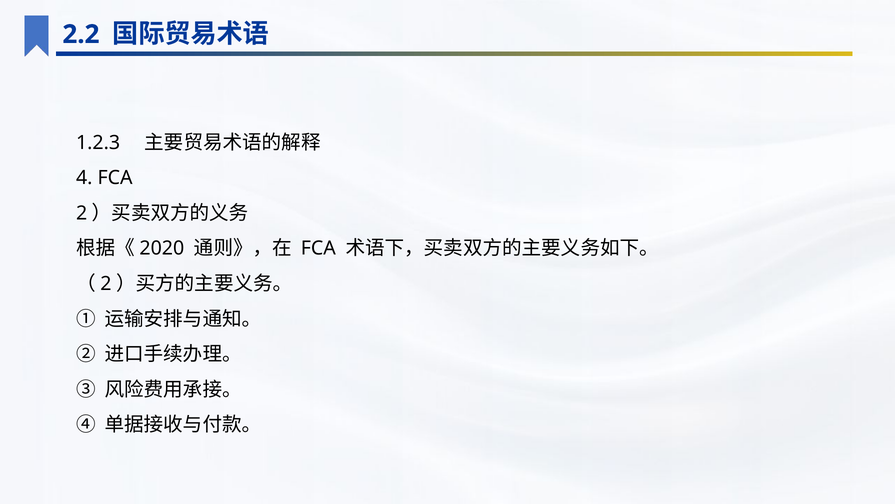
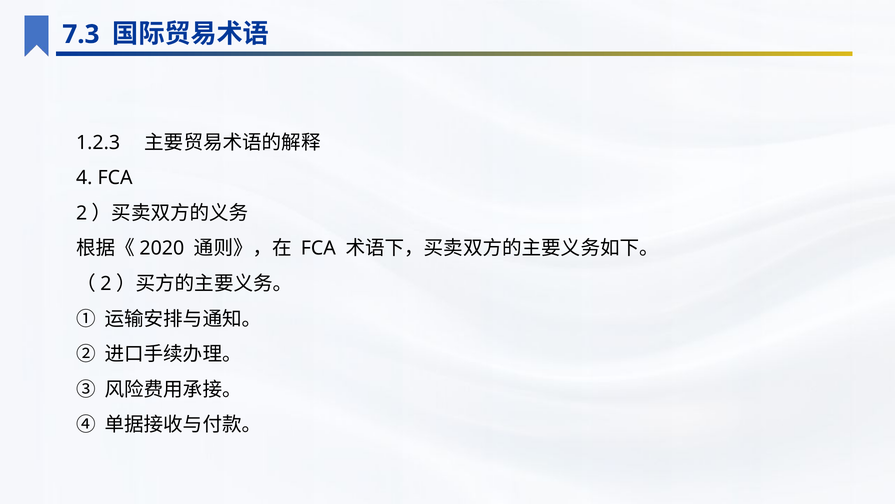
2.2: 2.2 -> 7.3 (81, 34)
